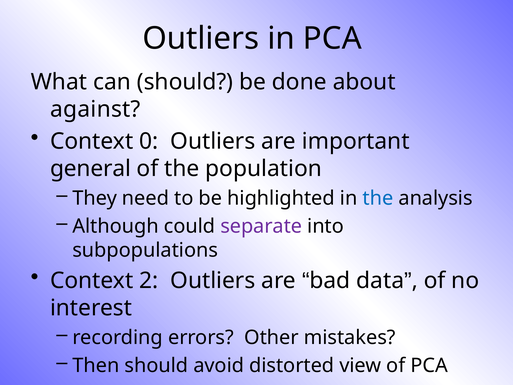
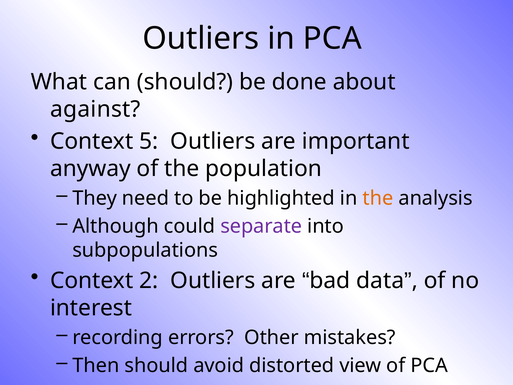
0: 0 -> 5 (149, 141)
general: general -> anyway (90, 169)
the colour: blue -> orange (378, 198)
